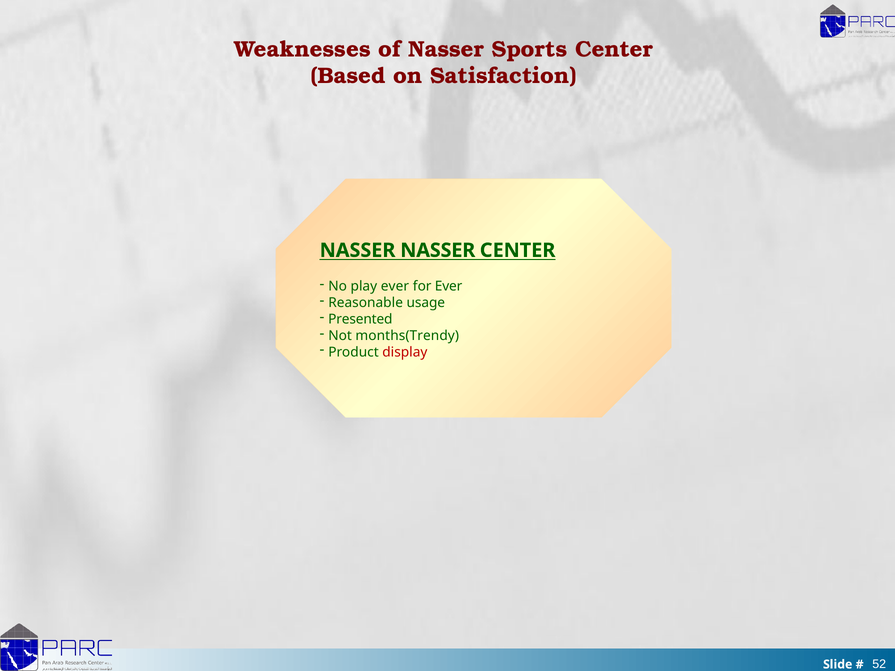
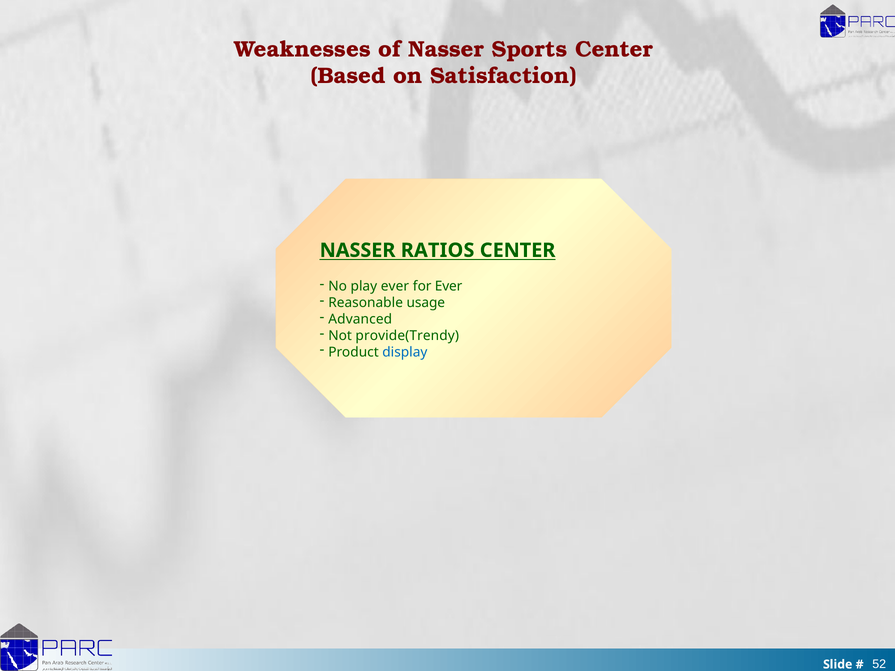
NASSER NASSER: NASSER -> RATIOS (438, 250)
Presented: Presented -> Advanced (360, 319)
months(Trendy: months(Trendy -> provide(Trendy (407, 336)
display colour: red -> blue (405, 352)
